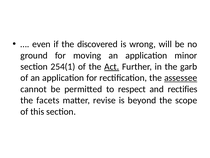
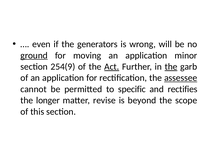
discovered: discovered -> generators (97, 44)
ground underline: none -> present (34, 55)
254(1: 254(1 -> 254(9 (63, 66)
the underline: none -> present (171, 66)
respect: respect -> specific (132, 89)
facets: facets -> longer (48, 100)
